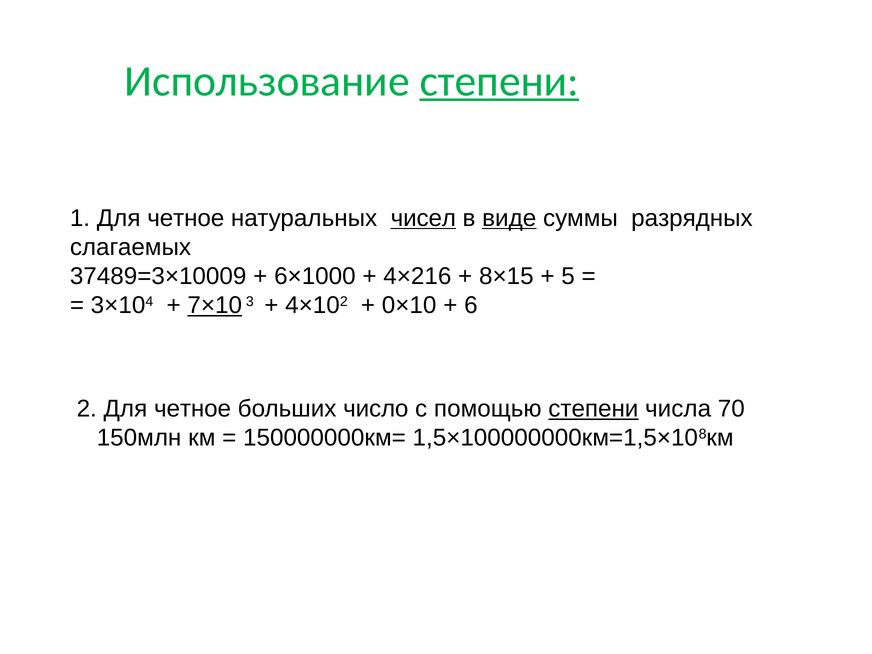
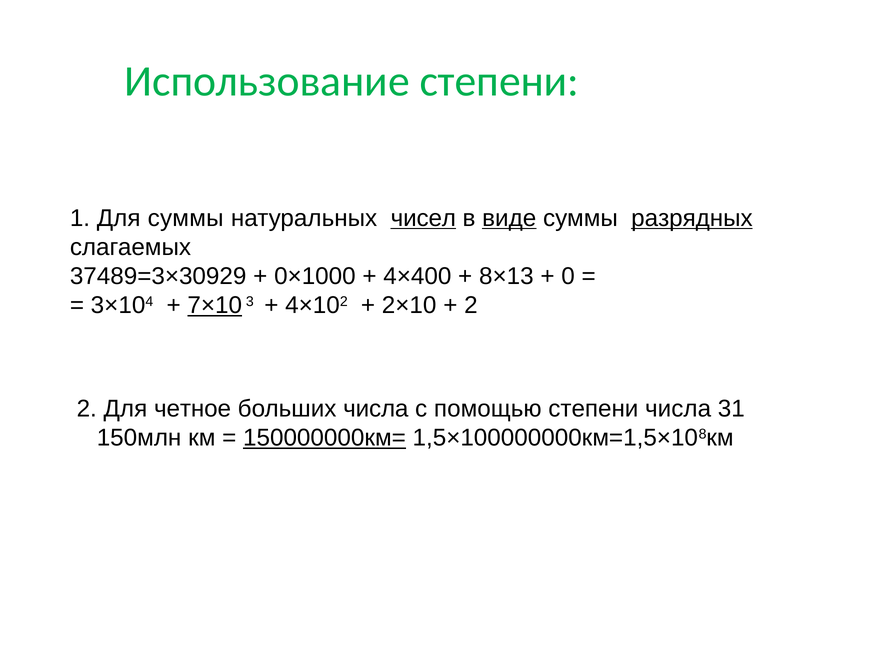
степени underline: present -> none (499, 81)
1 Для четное: четное -> суммы (186, 218)
разрядных underline: none -> present (692, 218)
37489=3×10009: 37489=3×10009 -> 37489=3×30929 (158, 276)
6×1000: 6×1000 -> 0×1000 (315, 276)
4×216: 4×216 -> 4×400 (417, 276)
8×15: 8×15 -> 8×13 (506, 276)
5: 5 -> 0 (568, 276)
0×10: 0×10 -> 2×10 (409, 305)
6: 6 -> 2 (471, 305)
больших число: число -> числа (376, 409)
степени underline: present -> none (593, 409)
70: 70 -> 31 (731, 409)
150000000км= underline: none -> present (324, 438)
